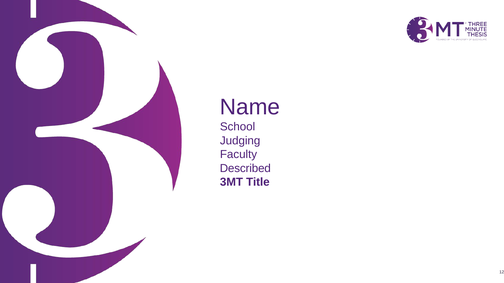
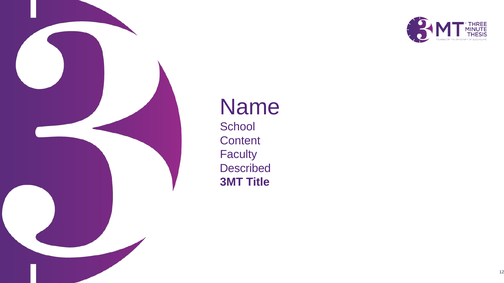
Judging: Judging -> Content (240, 141)
